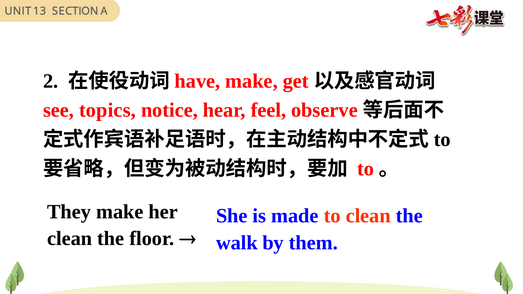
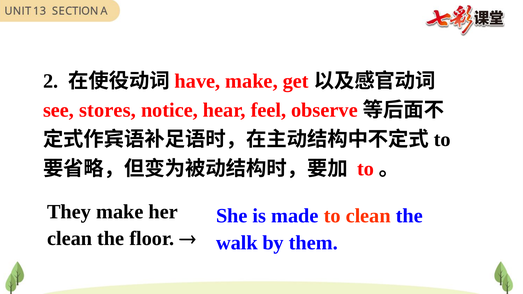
topics: topics -> stores (107, 110)
